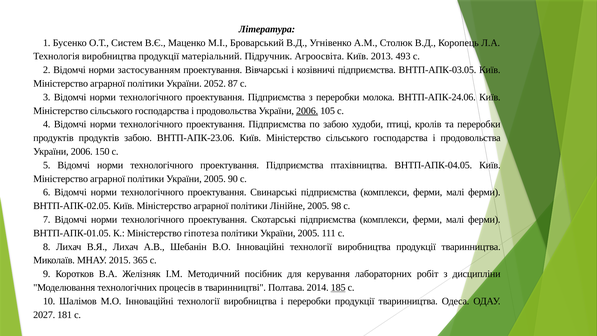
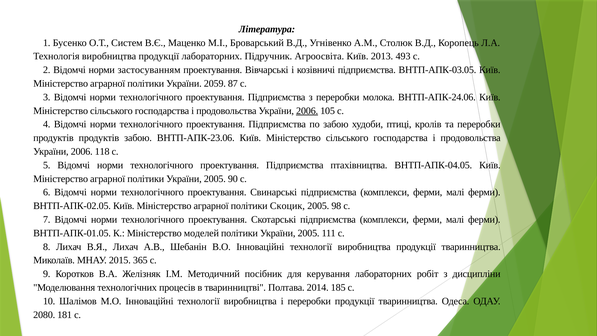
продукції матеріальний: матеріальний -> лабораторних (212, 56)
2052: 2052 -> 2059 (215, 84)
150: 150 -> 118 (102, 151)
Лінійне: Лінійне -> Скоцик (287, 206)
гіпотеза: гіпотеза -> моделей (201, 233)
185 underline: present -> none (338, 287)
2027: 2027 -> 2080 (44, 315)
